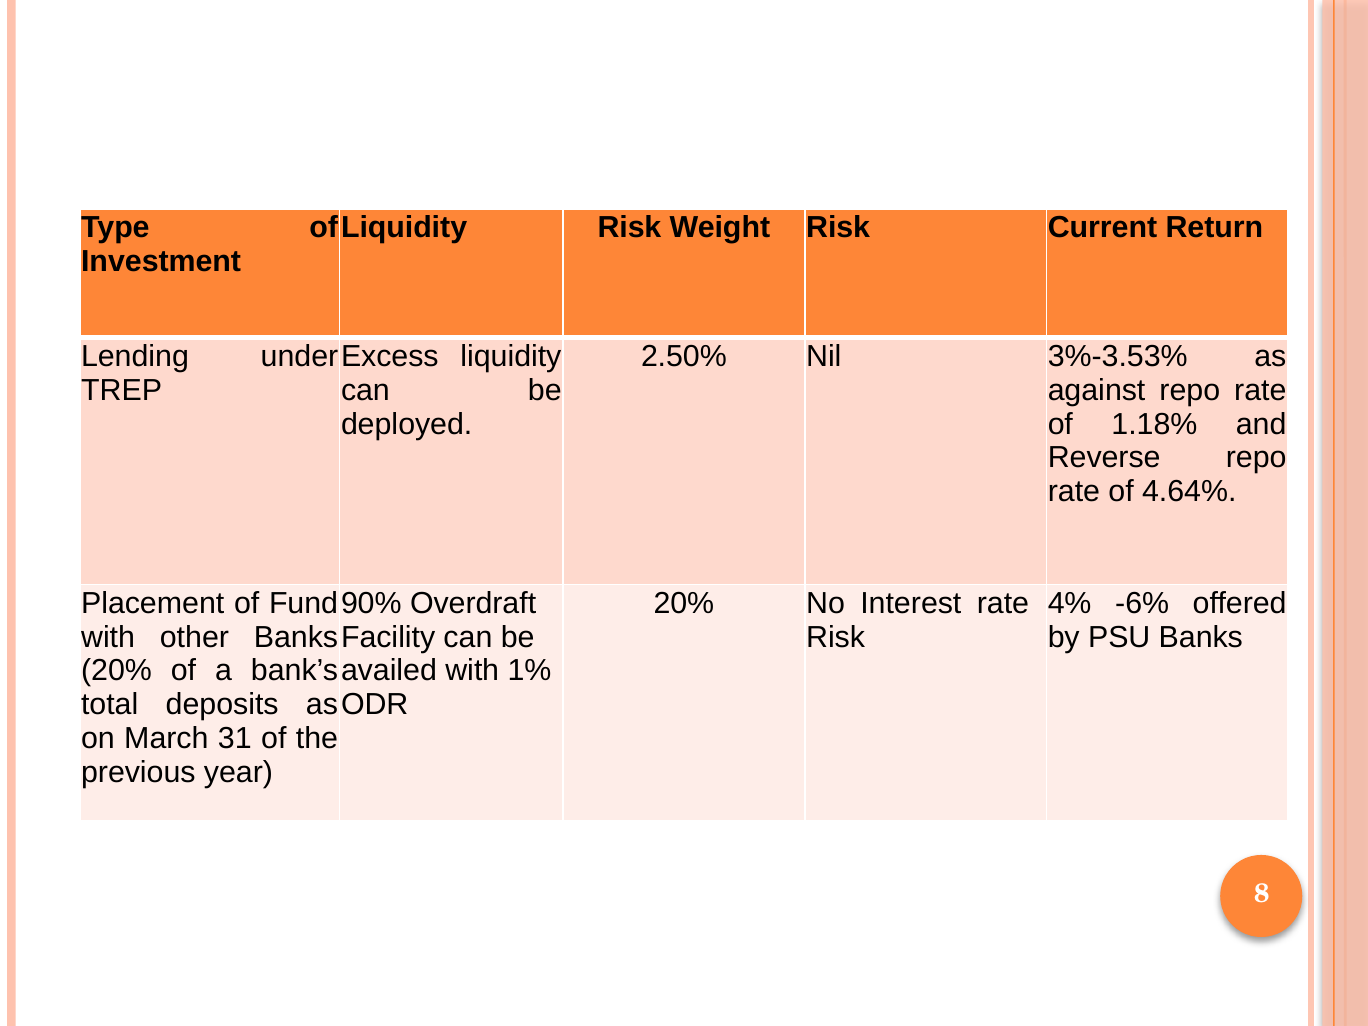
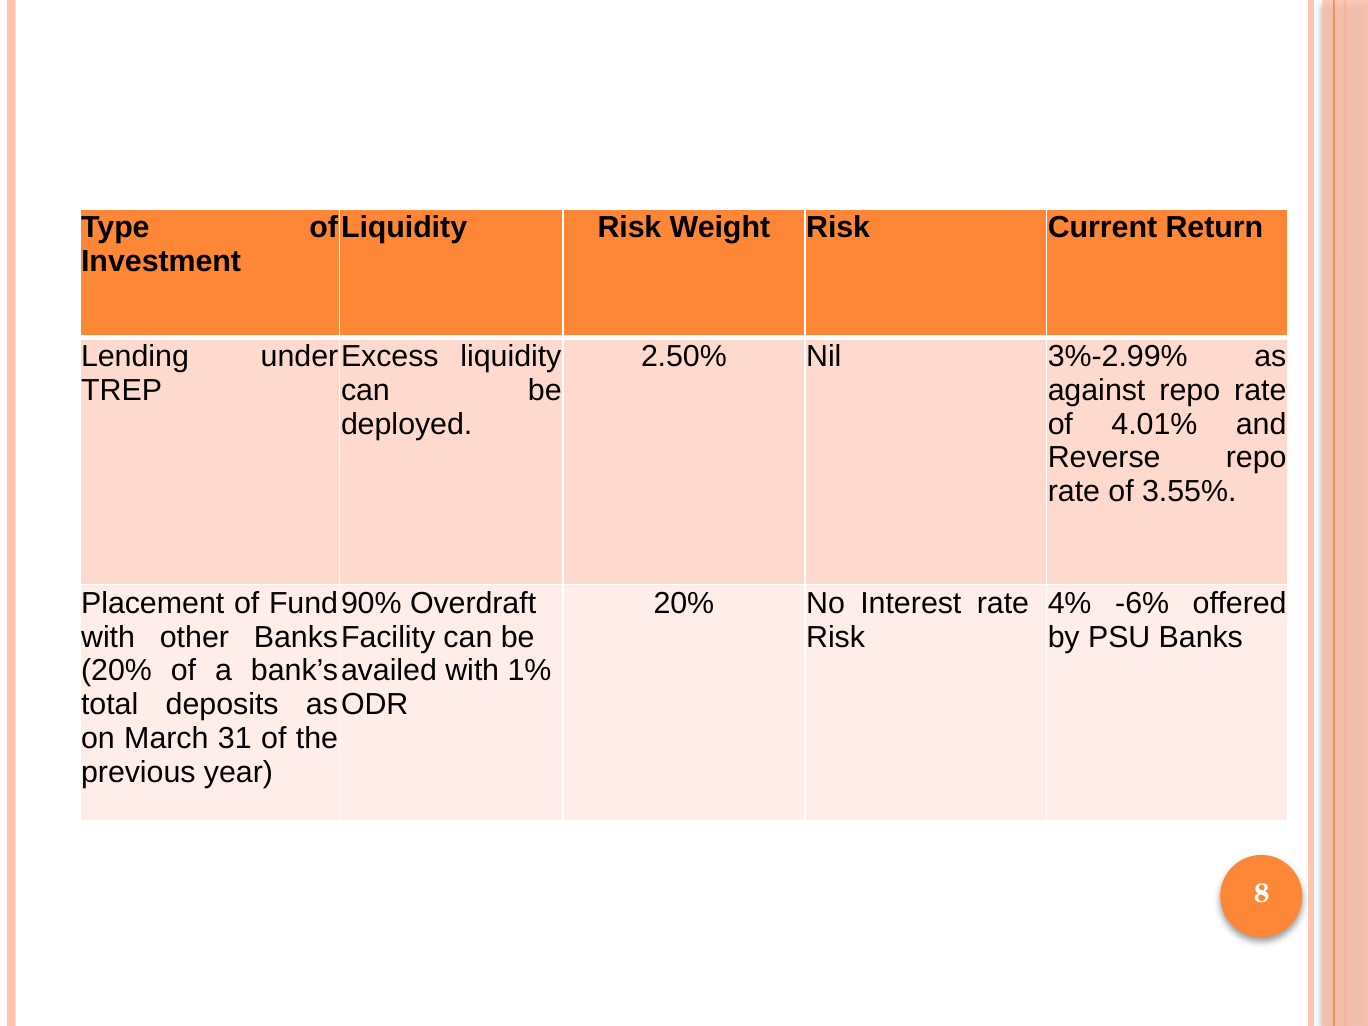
3%-3.53%: 3%-3.53% -> 3%-2.99% (1118, 356)
1.18%: 1.18% -> 4.01% (1154, 424)
4.64%: 4.64% -> 3.55% (1189, 492)
